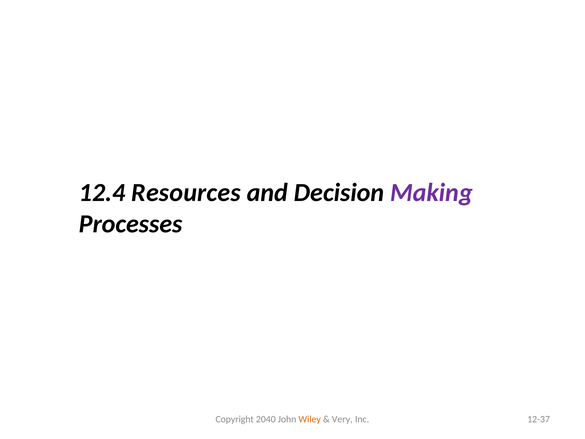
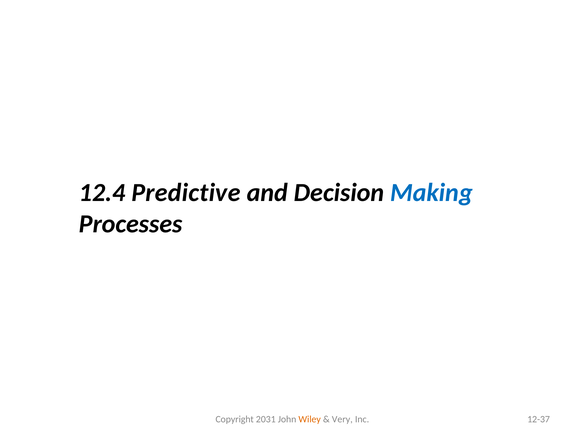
Resources: Resources -> Predictive (186, 192)
Making colour: purple -> blue (431, 192)
2040: 2040 -> 2031 (266, 419)
